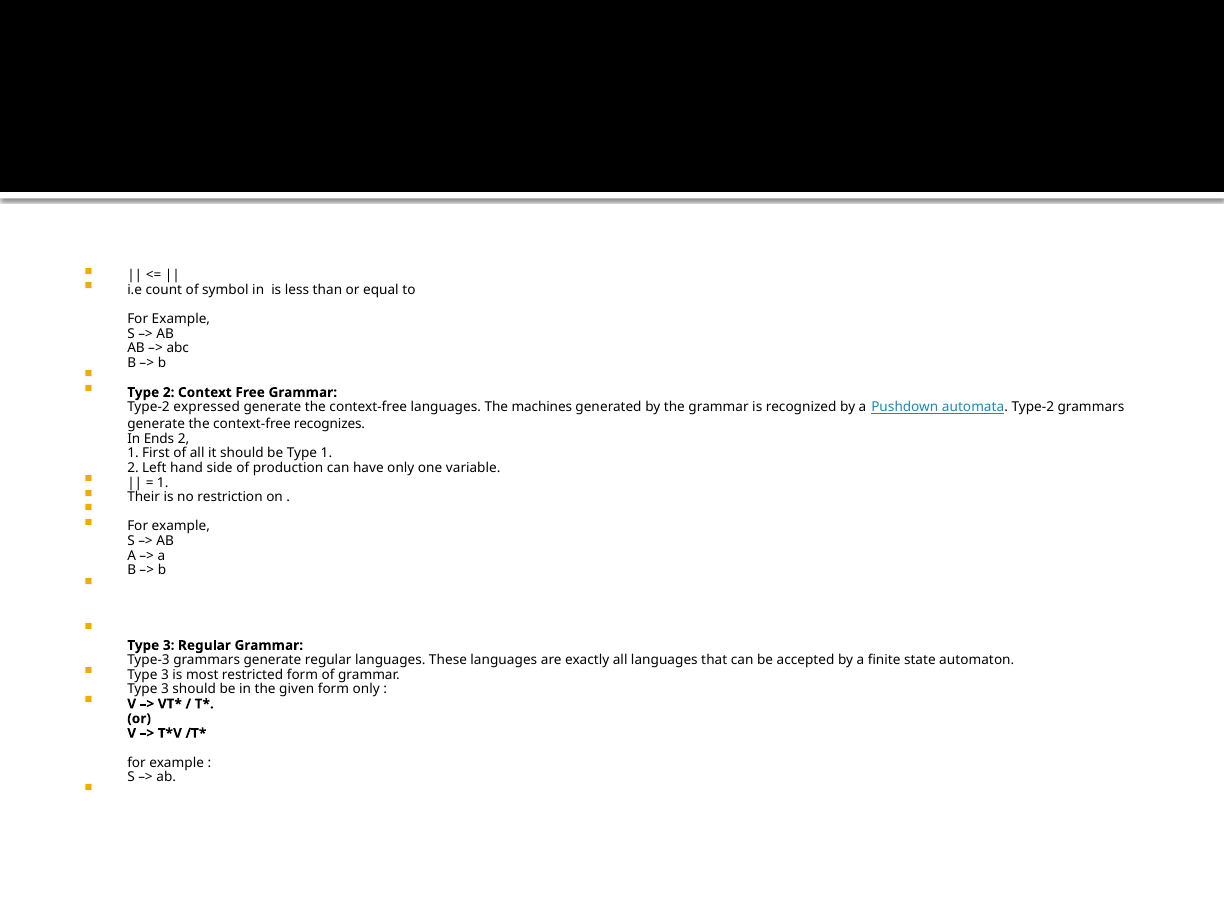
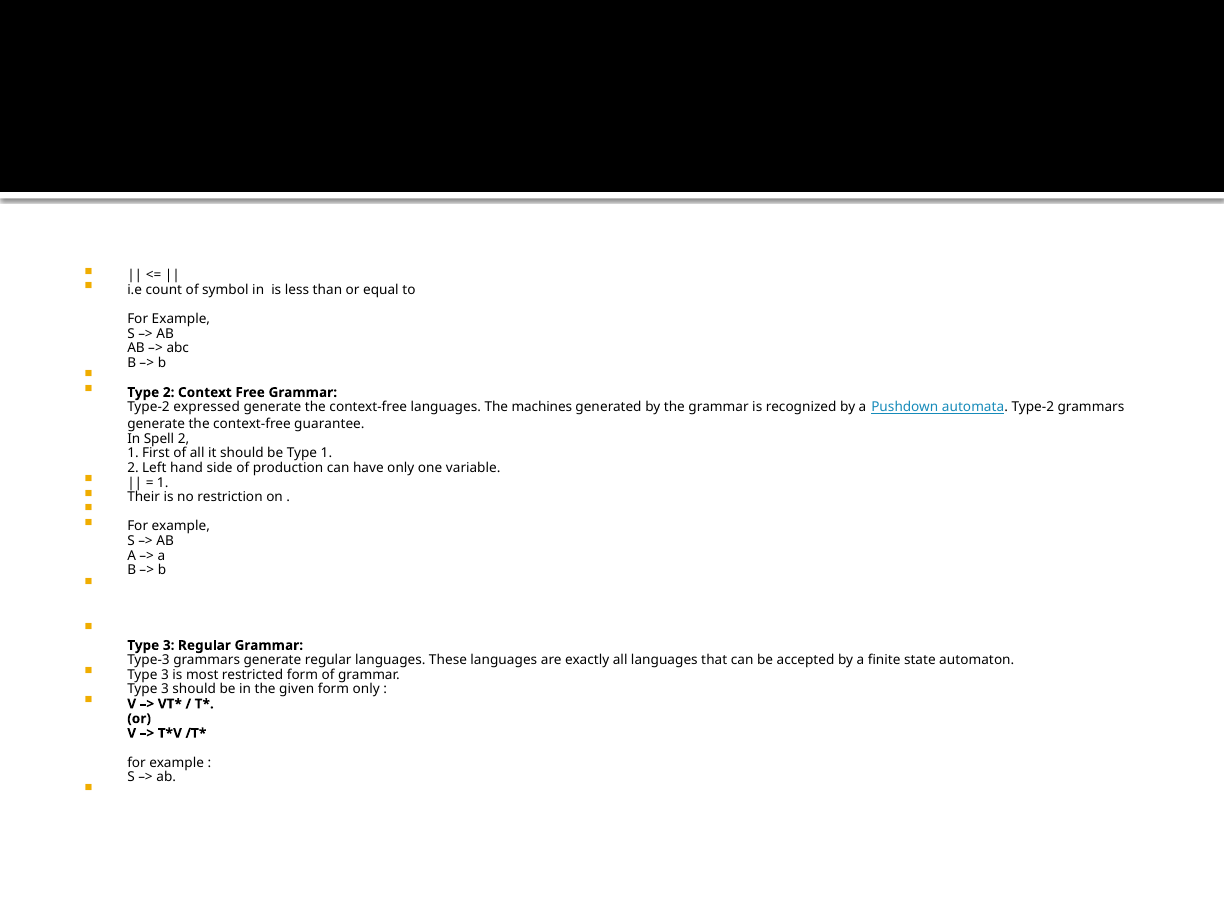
recognizes: recognizes -> guarantee (329, 424)
Ends: Ends -> Spell (159, 439)
